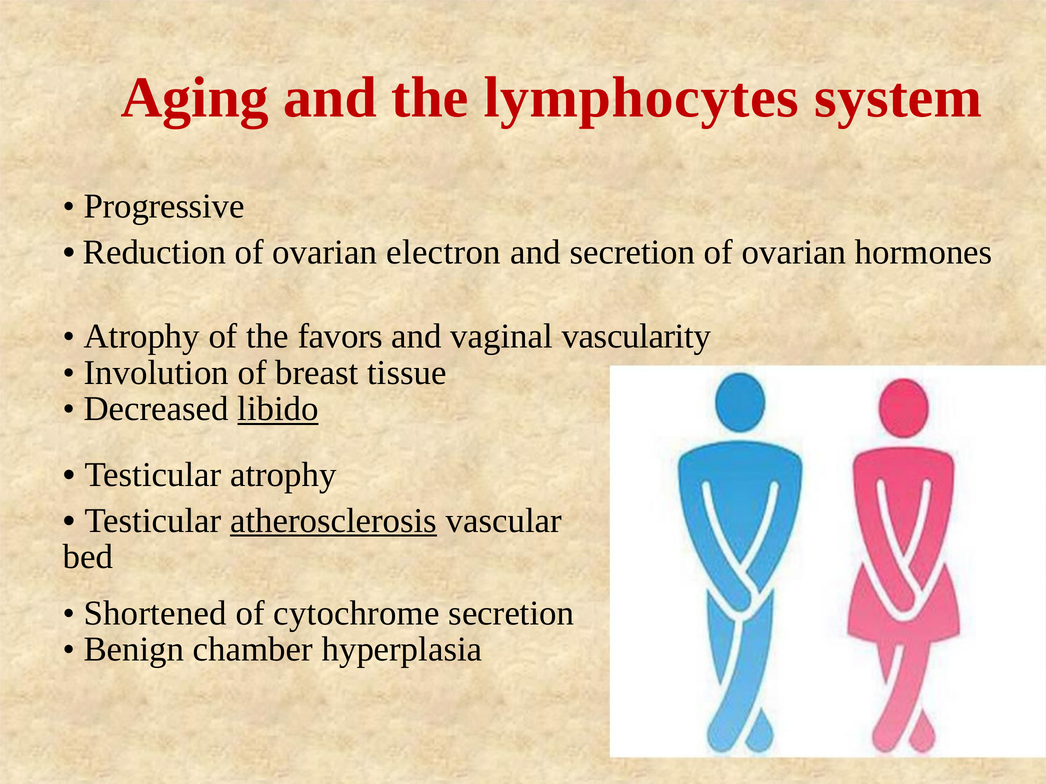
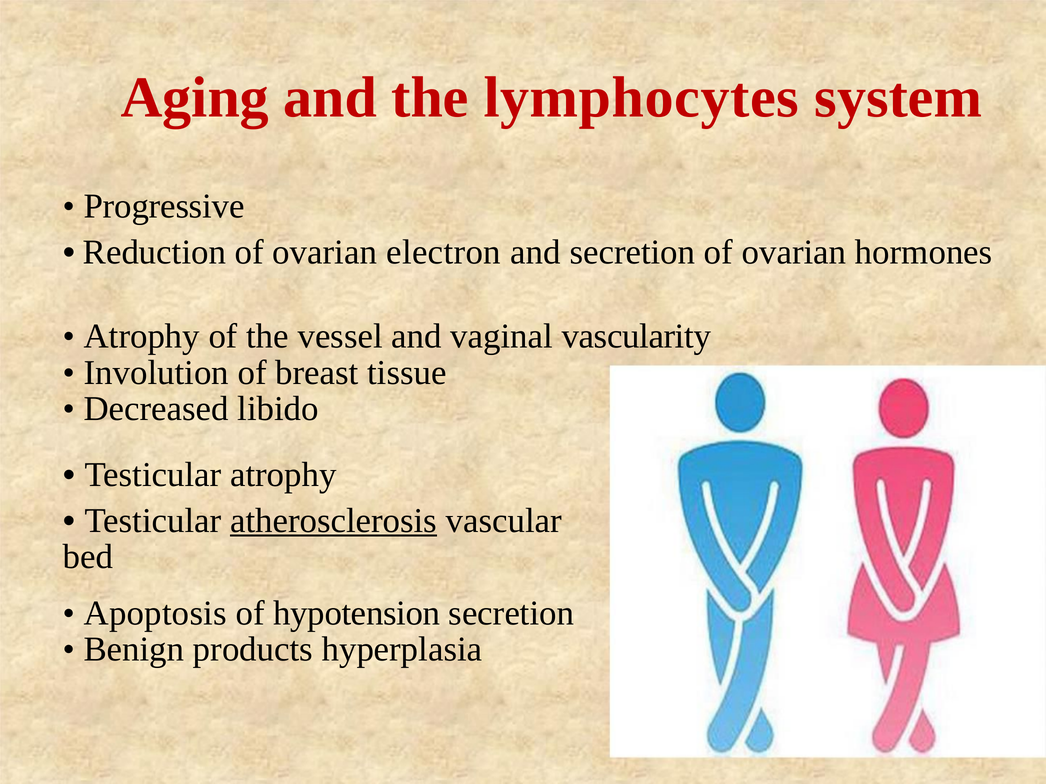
favors: favors -> vessel (340, 336)
libido underline: present -> none (278, 409)
Shortened: Shortened -> Apoptosis (155, 614)
cytochrome: cytochrome -> hypotension (357, 614)
chamber: chamber -> products (253, 650)
